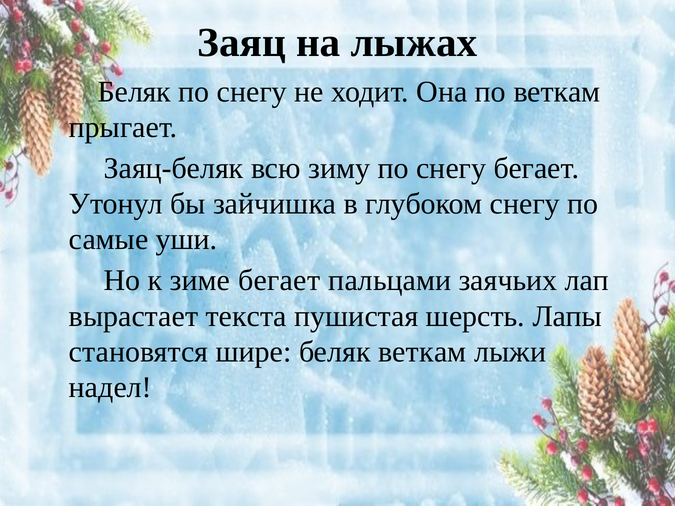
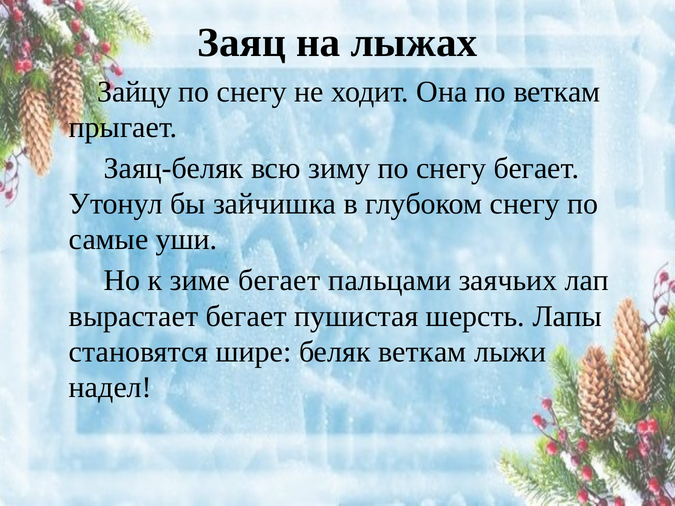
Беляк: Беляк -> Зайцу (134, 92)
вырастает текста: текста -> бегает (246, 316)
